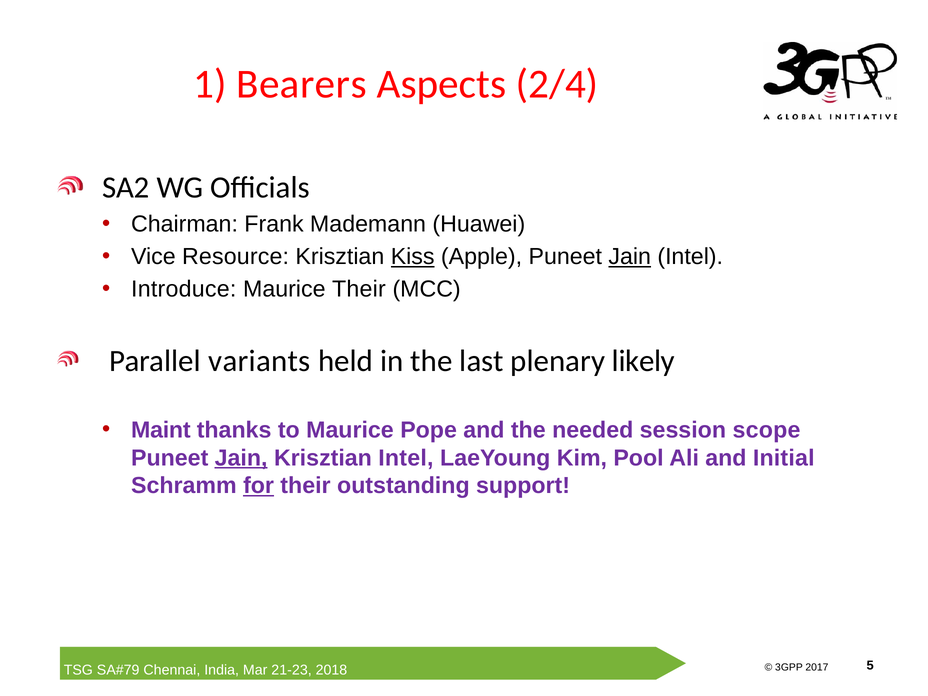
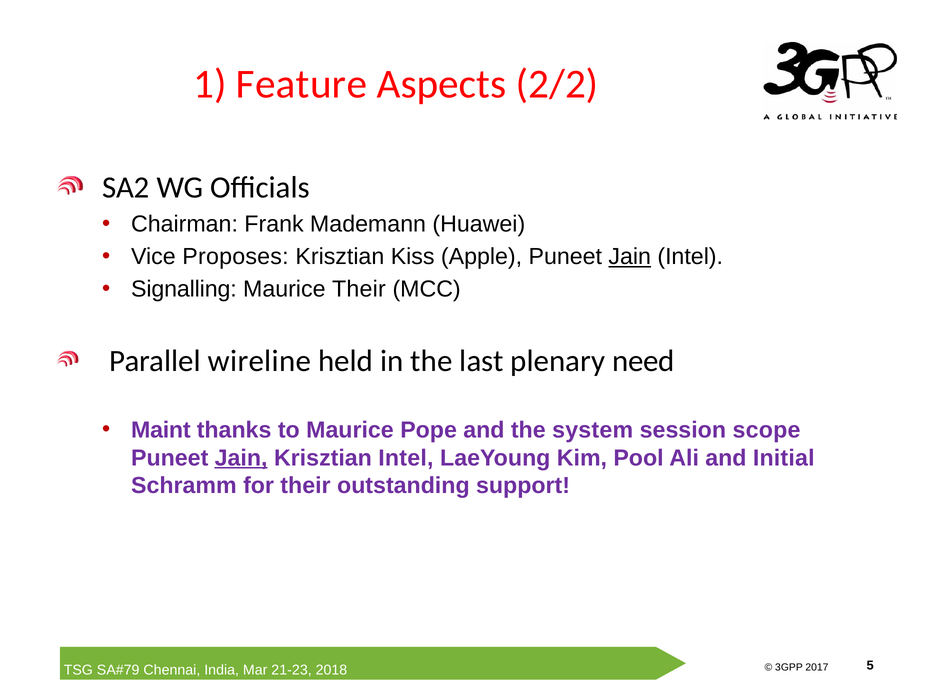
Bearers: Bearers -> Feature (301, 84)
2/4: 2/4 -> 2/2 (557, 84)
Resource: Resource -> Proposes (235, 257)
Kiss underline: present -> none (413, 257)
Introduce: Introduce -> Signalling (184, 289)
variants: variants -> wireline (259, 361)
likely: likely -> need (643, 361)
needed: needed -> system (593, 430)
for underline: present -> none (259, 486)
